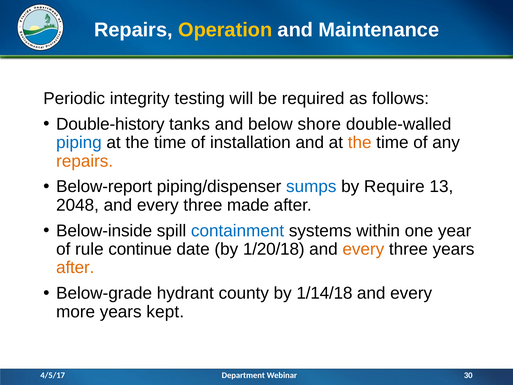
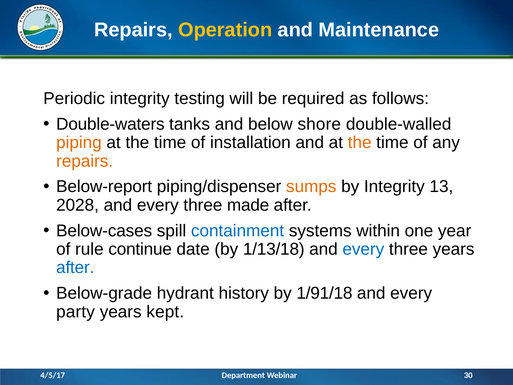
Double-history: Double-history -> Double-waters (110, 124)
piping colour: blue -> orange (79, 142)
sumps colour: blue -> orange (311, 187)
by Require: Require -> Integrity (394, 187)
2048: 2048 -> 2028 (78, 205)
Below-inside: Below-inside -> Below-cases (104, 231)
1/20/18: 1/20/18 -> 1/13/18 (274, 249)
every colour: orange -> blue (363, 249)
after colour: orange -> blue (75, 267)
county: county -> history (244, 293)
1/14/18: 1/14/18 -> 1/91/18 (324, 293)
more: more -> party (76, 312)
